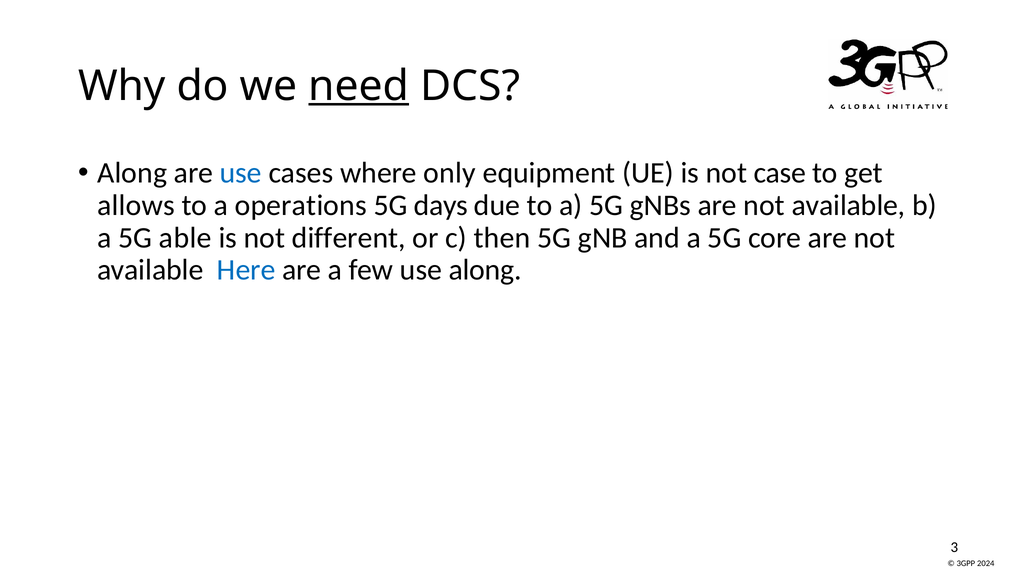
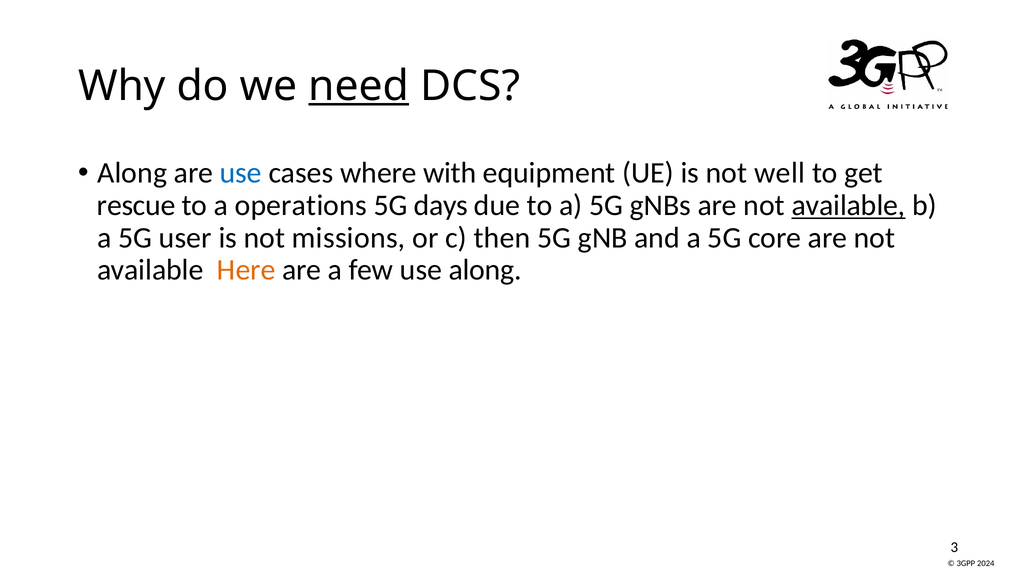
only: only -> with (450, 173)
case: case -> well (780, 173)
allows: allows -> rescue (136, 205)
available underline: none -> present (848, 205)
able: able -> user (185, 238)
different: different -> missions (349, 238)
Here colour: blue -> orange (246, 270)
